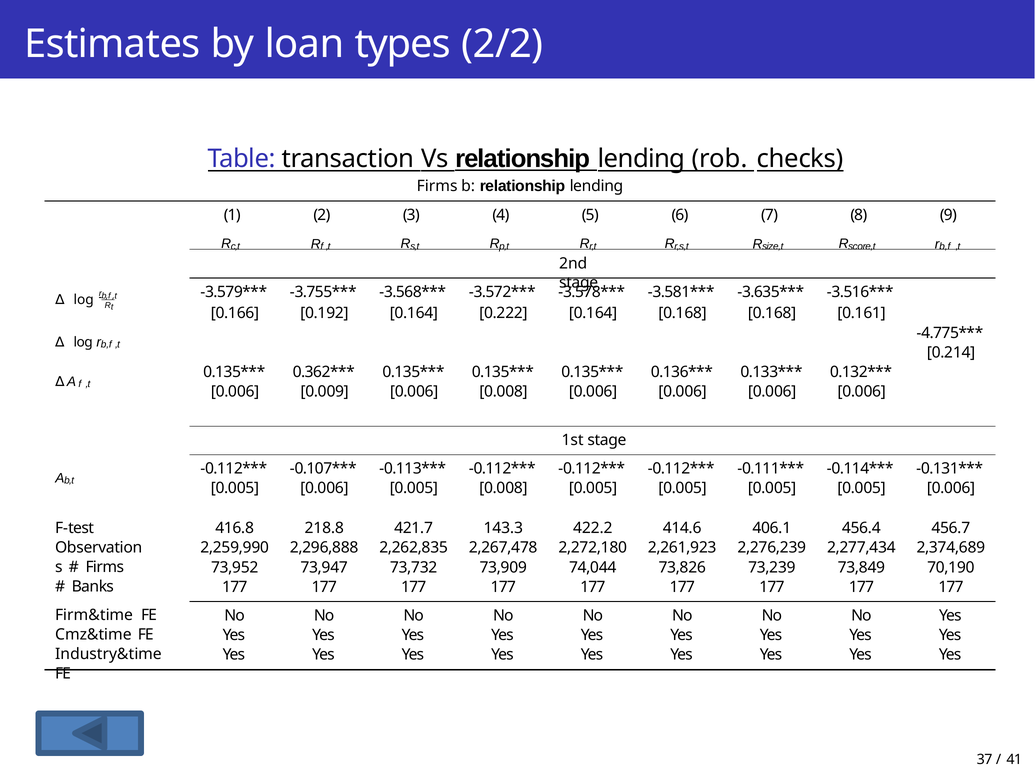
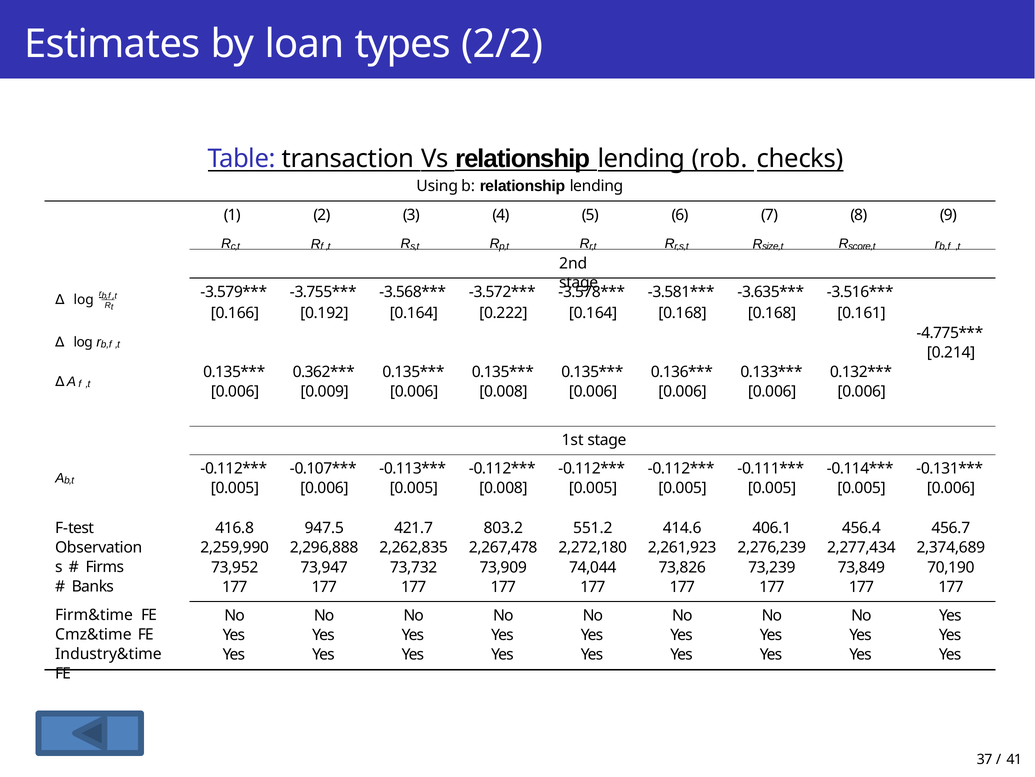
Firms: Firms -> Using (437, 186)
218.8: 218.8 -> 947.5 (324, 528)
143.3: 143.3 -> 803.2 (503, 528)
422.2: 422.2 -> 551.2 (593, 528)
